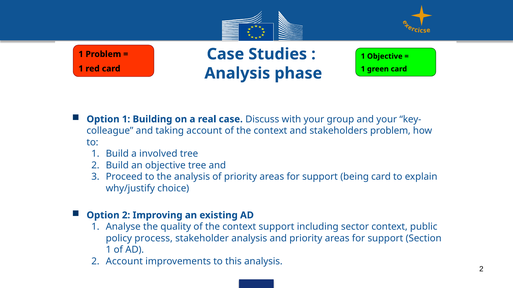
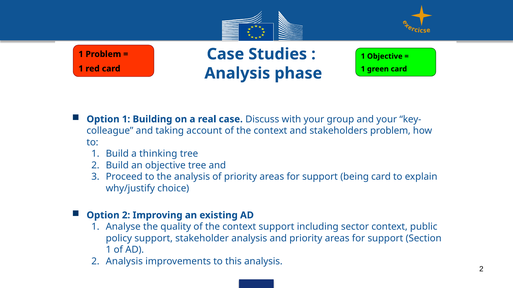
involved: involved -> thinking (158, 154)
policy process: process -> support (154, 239)
2 Account: Account -> Analysis (124, 262)
